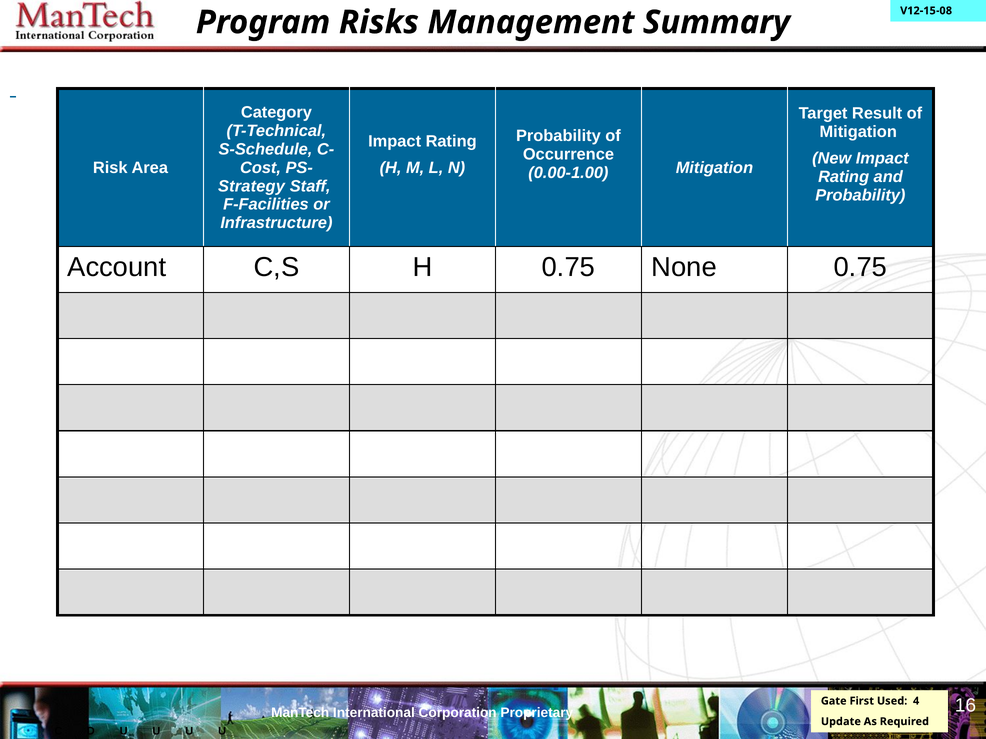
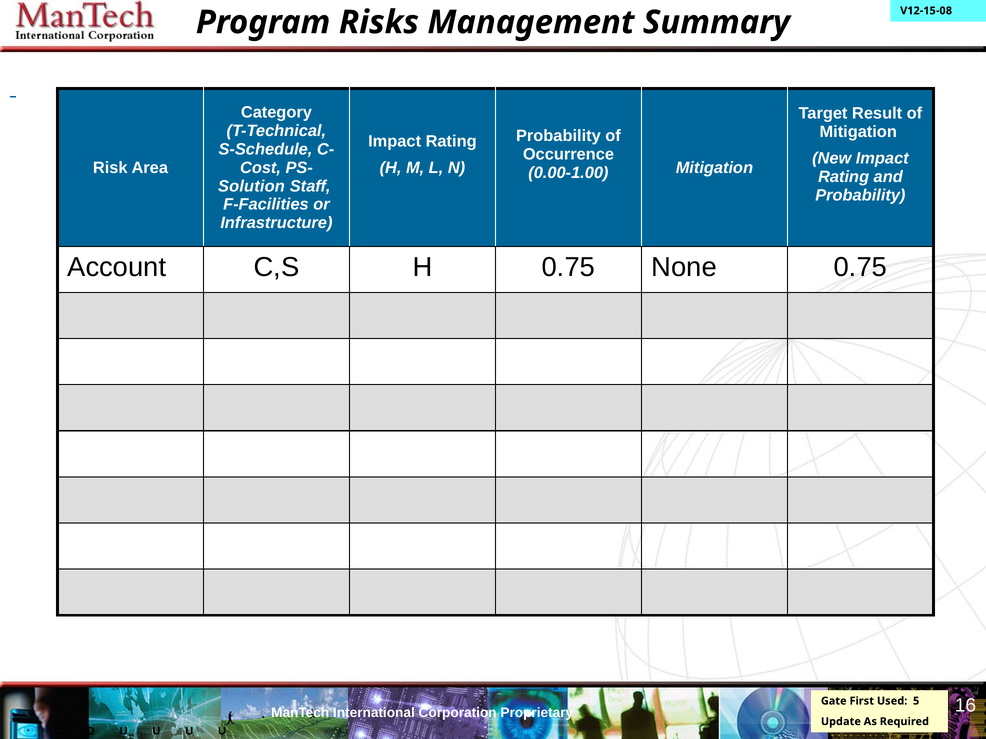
Strategy: Strategy -> Solution (251, 186)
4: 4 -> 5 (916, 701)
